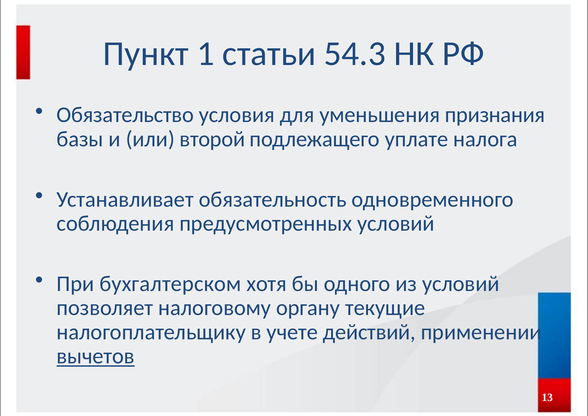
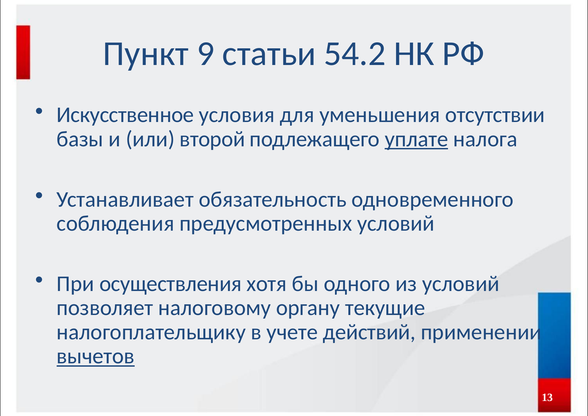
1: 1 -> 9 (206, 54)
54.3: 54.3 -> 54.2 (355, 54)
Обязательство: Обязательство -> Искусственное (125, 115)
признания: признания -> отсутствии (495, 115)
уплате underline: none -> present (417, 139)
бухгалтерском: бухгалтерском -> осуществления (171, 284)
